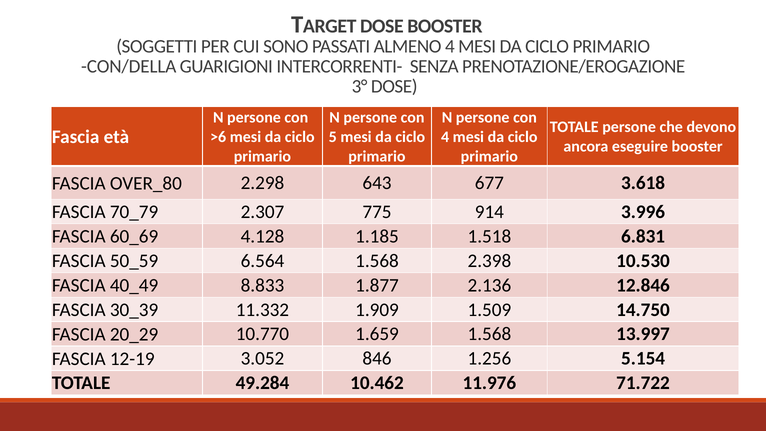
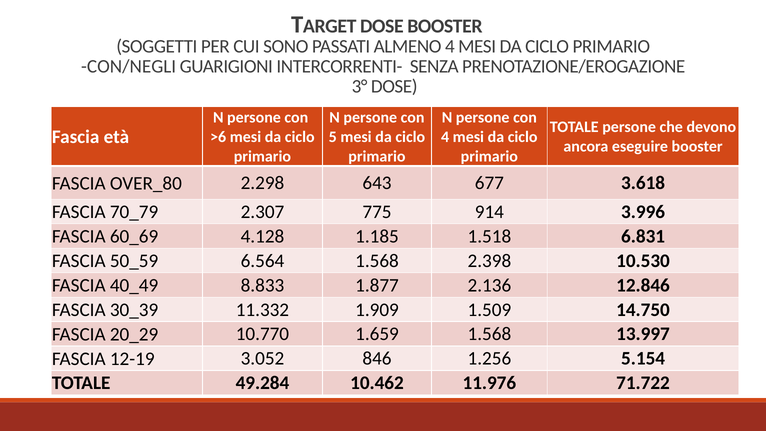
CON/DELLA: CON/DELLA -> CON/NEGLI (129, 66)
